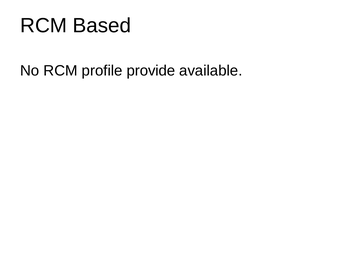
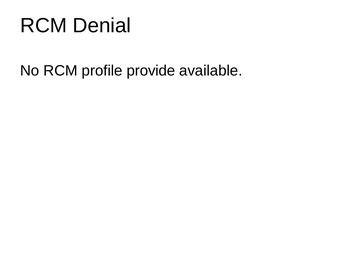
Based: Based -> Denial (102, 26)
